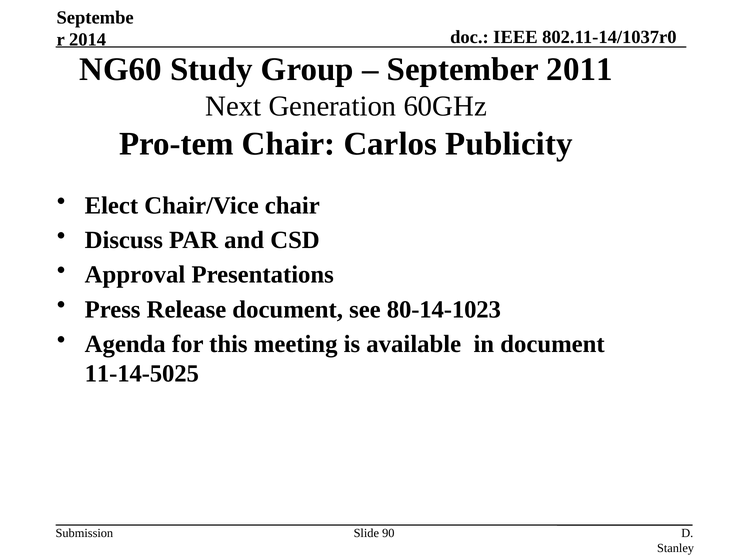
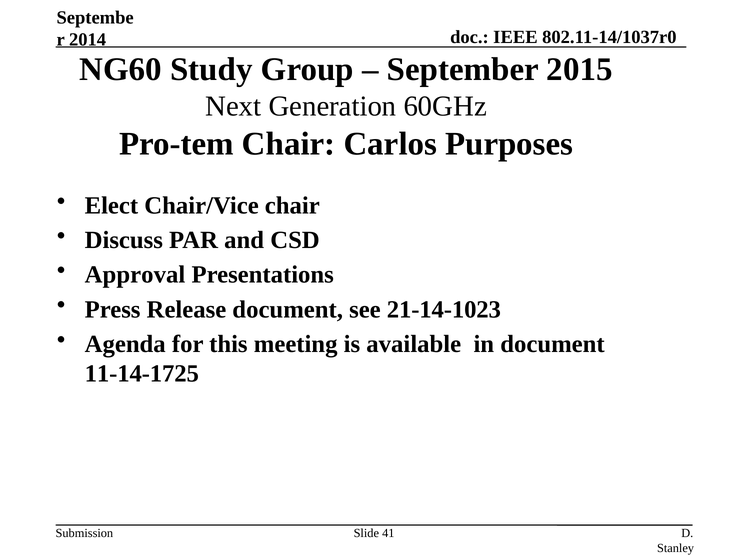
2011: 2011 -> 2015 (580, 70)
Publicity: Publicity -> Purposes (509, 144)
80-14-1023: 80-14-1023 -> 21-14-1023 (444, 310)
11-14-5025: 11-14-5025 -> 11-14-1725 (142, 374)
90: 90 -> 41 (388, 534)
